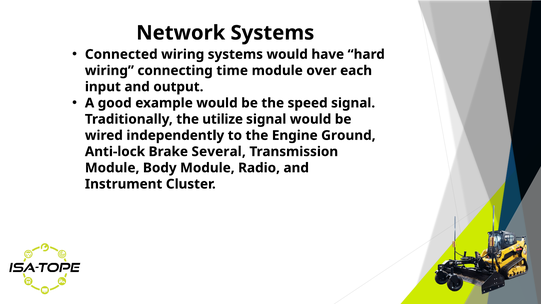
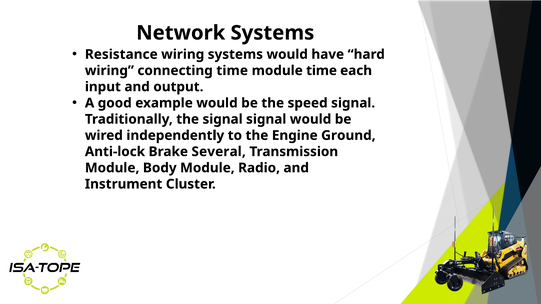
Connected: Connected -> Resistance (121, 54)
module over: over -> time (322, 71)
the utilize: utilize -> signal (223, 119)
